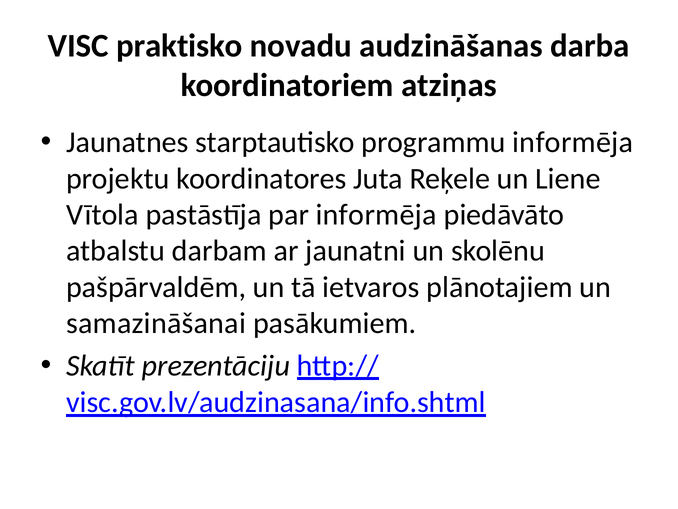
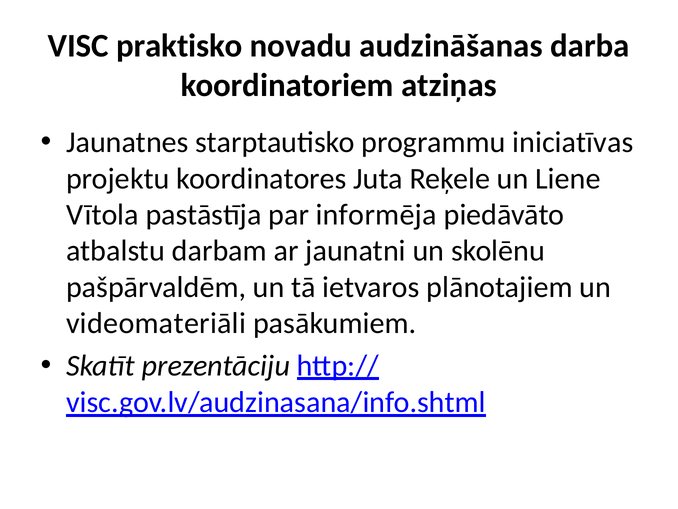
programmu informēja: informēja -> iniciatīvas (573, 142)
samazināšanai: samazināšanai -> videomateriāli (156, 323)
